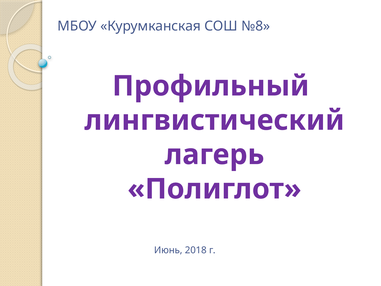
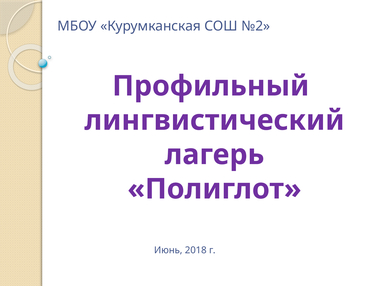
№8: №8 -> №2 (256, 26)
